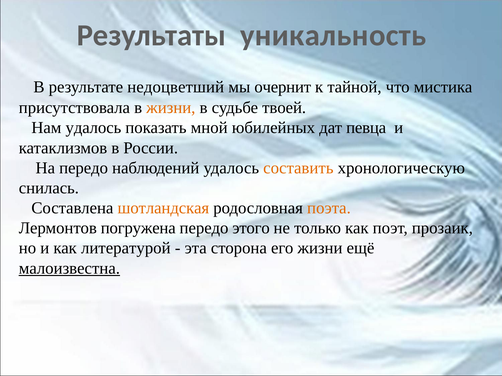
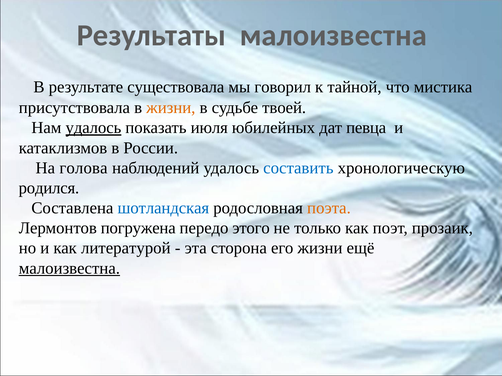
Результаты уникальность: уникальность -> малоизвестна (333, 35)
недоцветший: недоцветший -> существовала (176, 87)
очернит: очернит -> говорил (283, 87)
удалось underline: none -> present (93, 128)
мной: мной -> июля (209, 128)
На передо: передо -> голова (83, 168)
составить colour: orange -> blue (298, 168)
снилась: снилась -> родился (49, 188)
шотландская colour: orange -> blue (163, 208)
